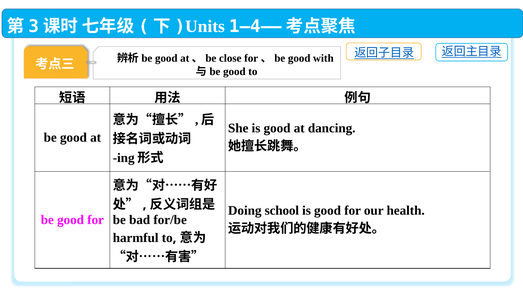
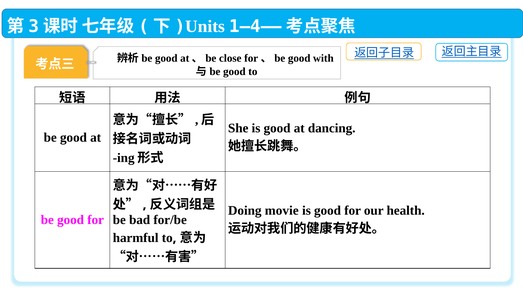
school: school -> movie (282, 211)
